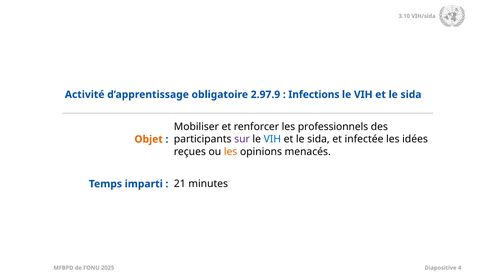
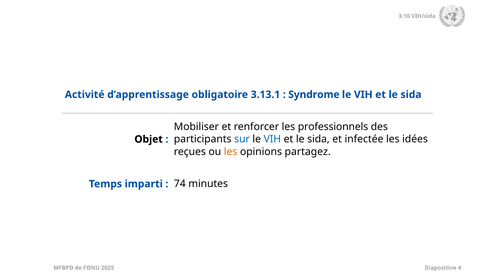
2.97.9: 2.97.9 -> 3.13.1 (265, 94)
Infections: Infections -> Syndrome (314, 94)
sur colour: purple -> blue (242, 139)
Objet colour: orange -> black (149, 139)
menacés: menacés -> partagez (308, 151)
21: 21 -> 74 (180, 184)
